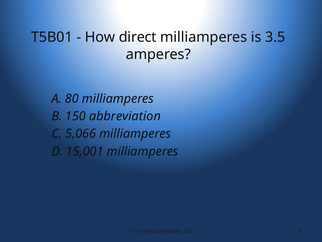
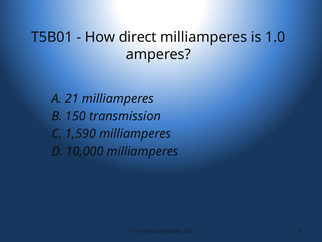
3.5: 3.5 -> 1.0 (275, 37)
80: 80 -> 21 (72, 99)
abbreviation: abbreviation -> transmission (125, 116)
5,066: 5,066 -> 1,590 (81, 134)
15,001: 15,001 -> 10,000 (85, 151)
